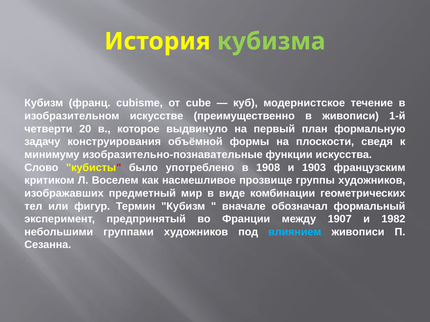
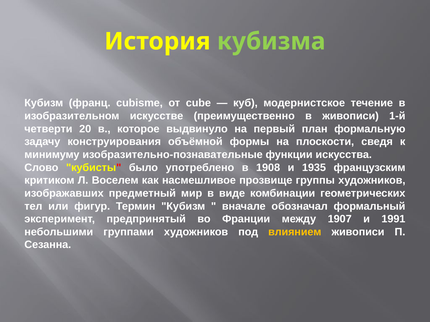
1903: 1903 -> 1935 (314, 168)
1982: 1982 -> 1991 (393, 219)
влиянием colour: light blue -> yellow (295, 232)
